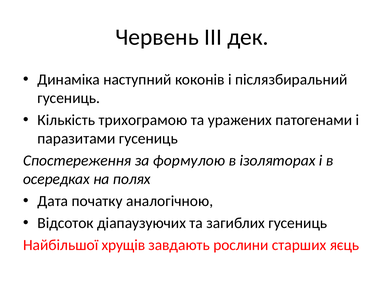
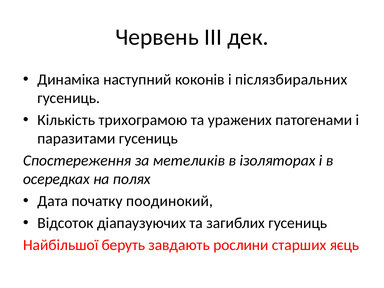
післязбиральний: післязбиральний -> післязбиральних (291, 79)
формулою: формулою -> метеликів (189, 161)
аналогічною: аналогічною -> поодинокий (170, 201)
хрущів: хрущів -> беруть (123, 245)
